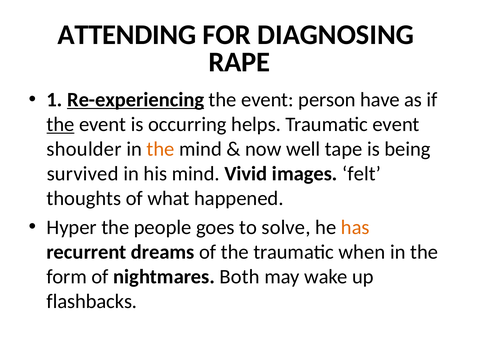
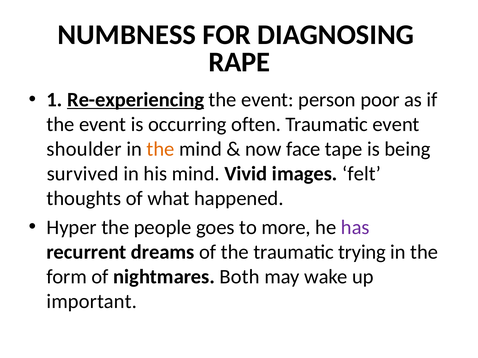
ATTENDING: ATTENDING -> NUMBNESS (127, 35)
have: have -> poor (380, 100)
the underline: present -> none (61, 125)
helps: helps -> often (256, 125)
well: well -> face (303, 149)
solve: solve -> more (286, 228)
has colour: orange -> purple (355, 228)
when: when -> trying (362, 252)
flashbacks: flashbacks -> important (92, 302)
